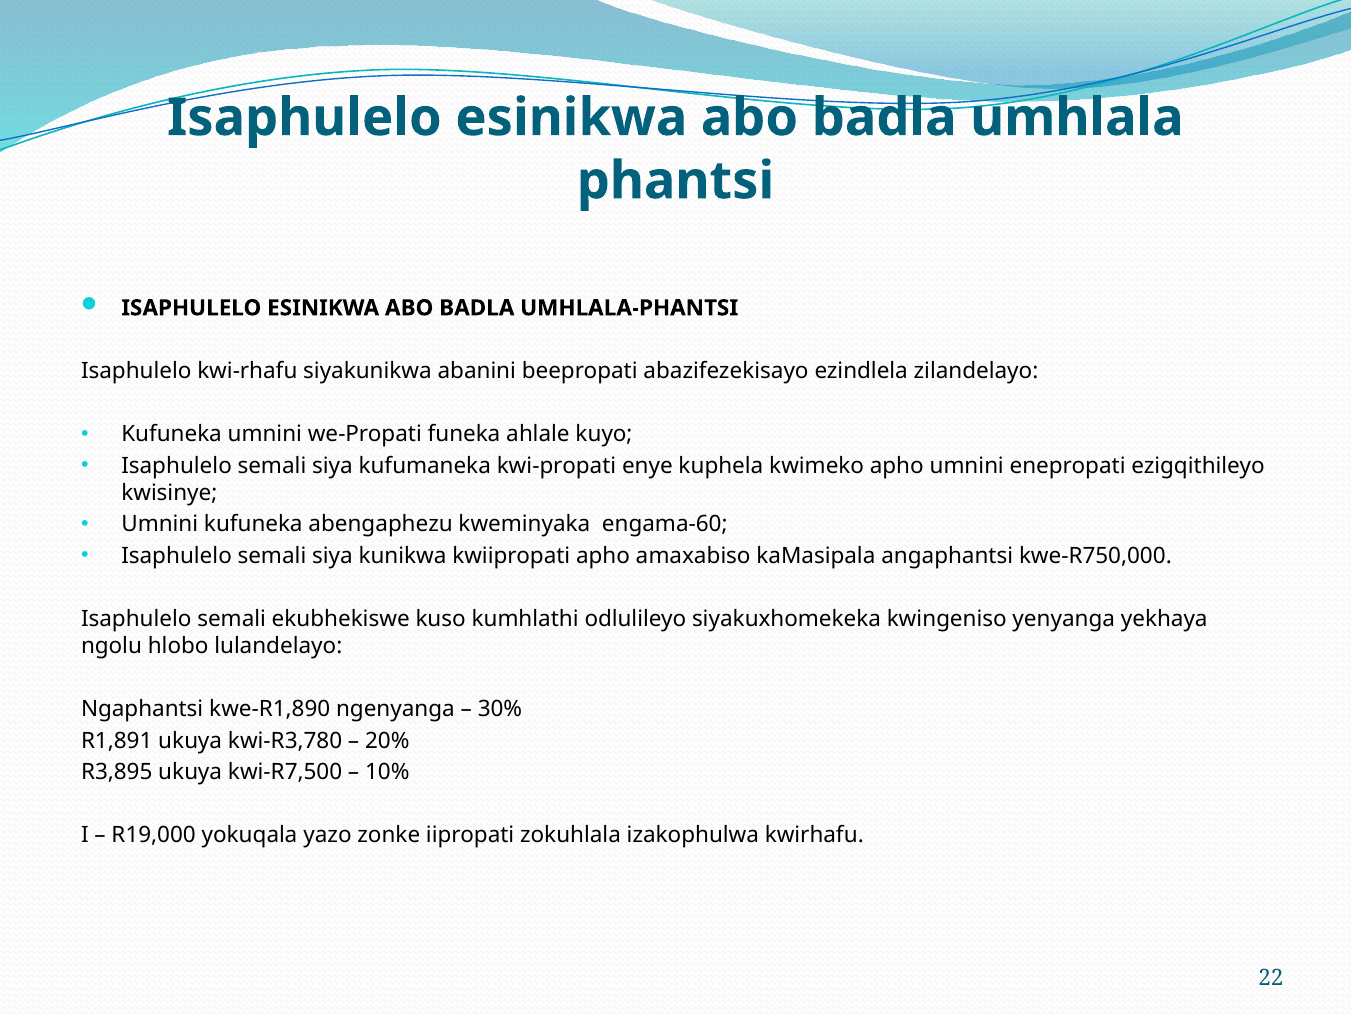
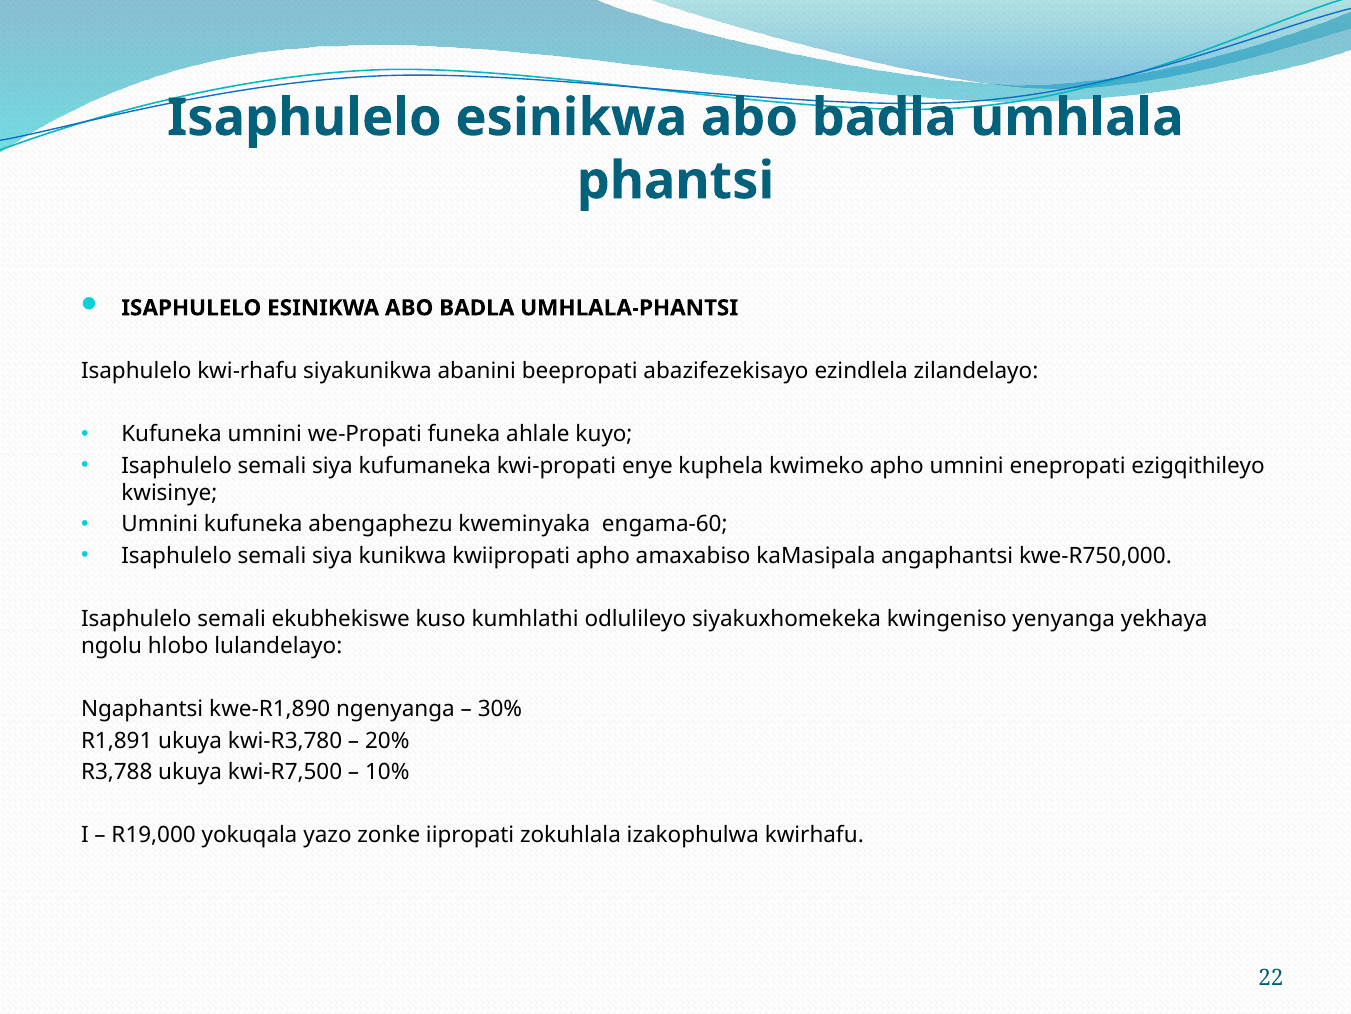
R3,895: R3,895 -> R3,788 (117, 772)
